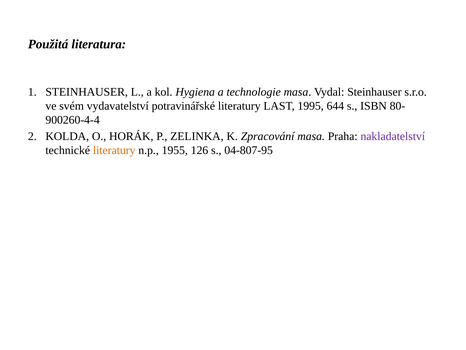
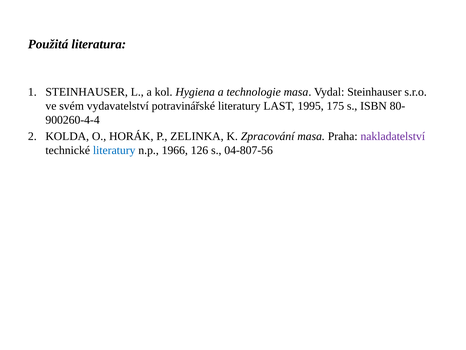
644: 644 -> 175 (335, 106)
literatury colour: orange -> blue (114, 150)
1955: 1955 -> 1966 (175, 150)
04-807-95: 04-807-95 -> 04-807-56 (249, 150)
